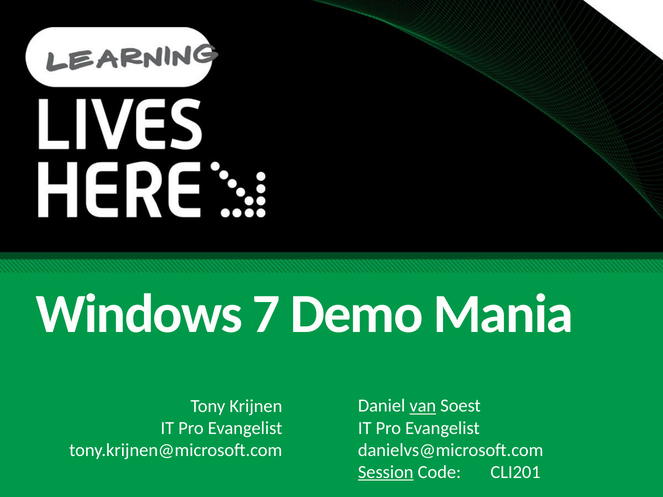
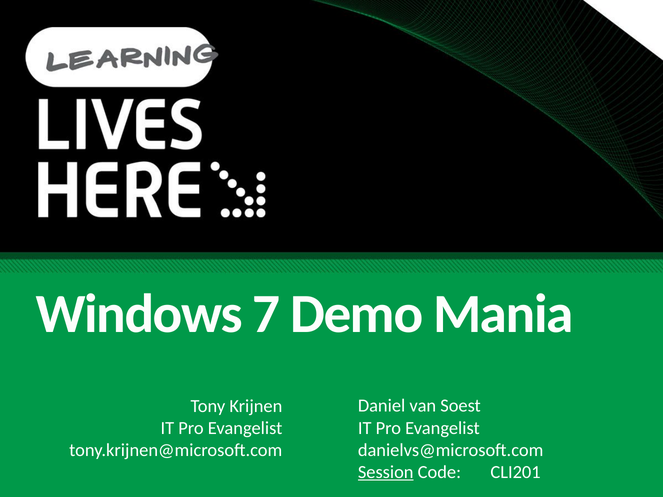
van underline: present -> none (423, 406)
